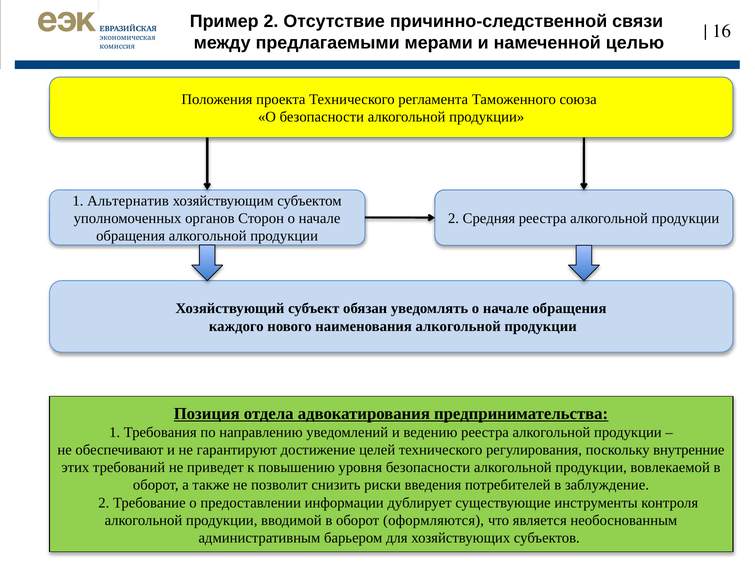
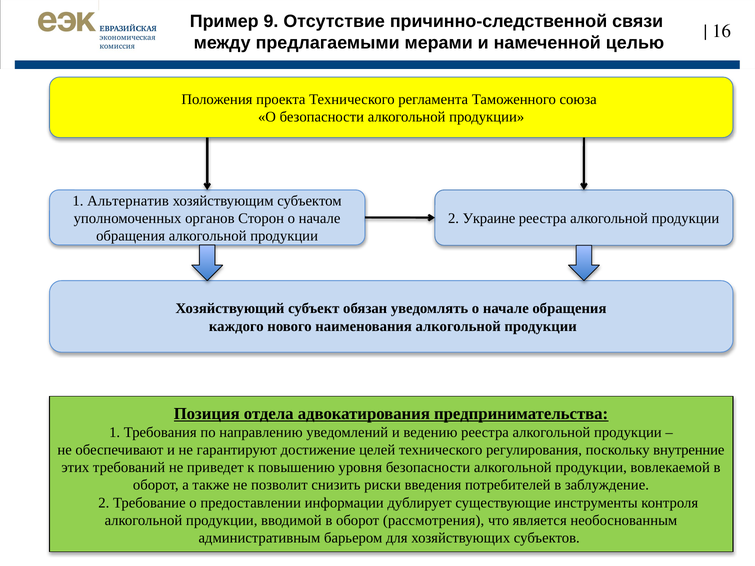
Пример 2: 2 -> 9 (271, 22)
Средняя: Средняя -> Украине (489, 219)
оформляются: оформляются -> рассмотрения (434, 521)
